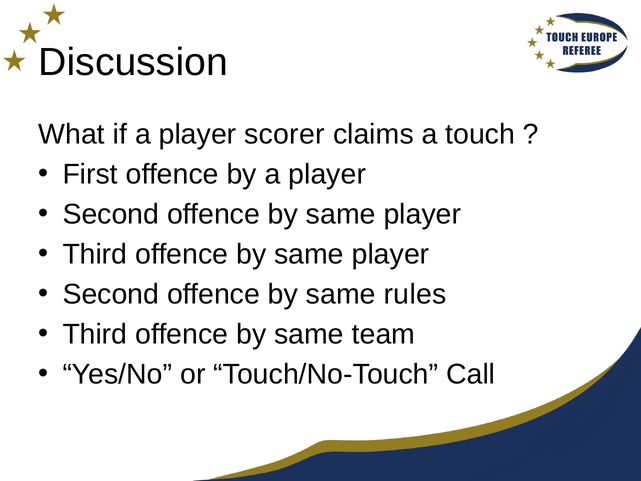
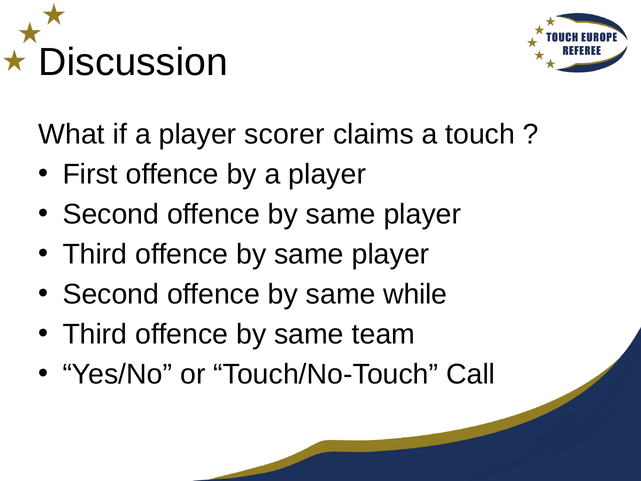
rules: rules -> while (415, 294)
